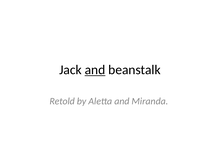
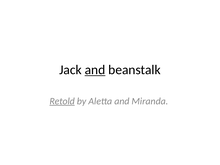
Retold underline: none -> present (62, 101)
